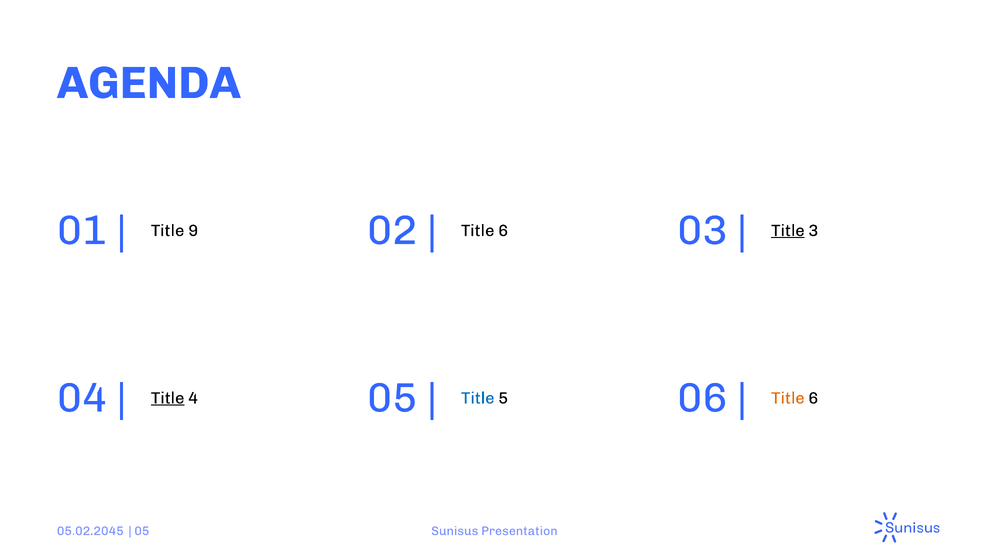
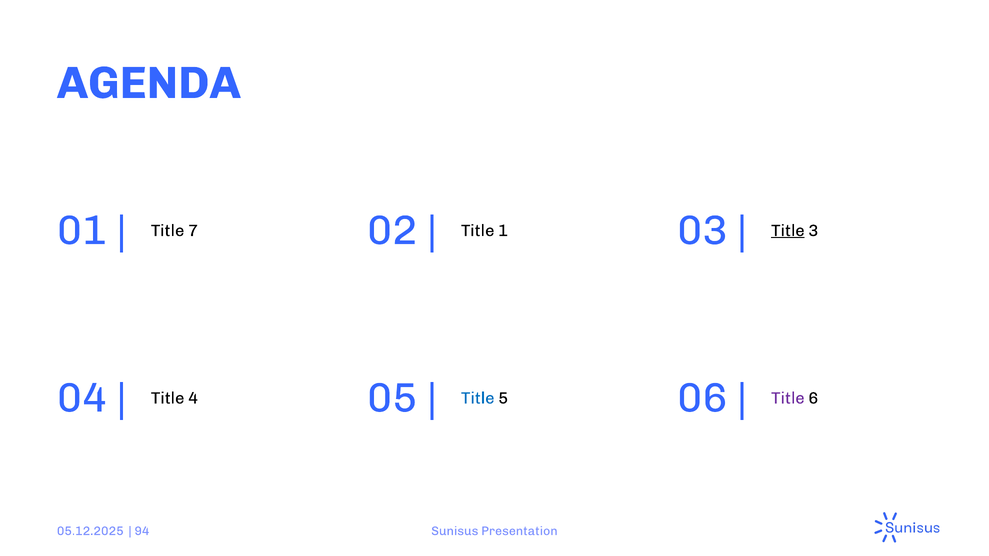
9: 9 -> 7 (193, 231)
6: 6 -> 1 (503, 231)
Title underline: present -> none (168, 398)
Title colour: orange -> purple (788, 398)
05.02.2045: 05.02.2045 -> 05.12.2025 (90, 531)
05: 05 -> 94 (142, 531)
